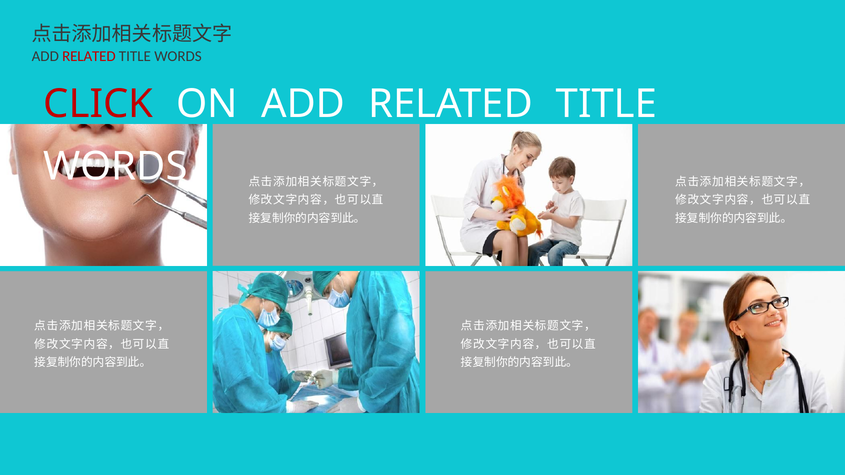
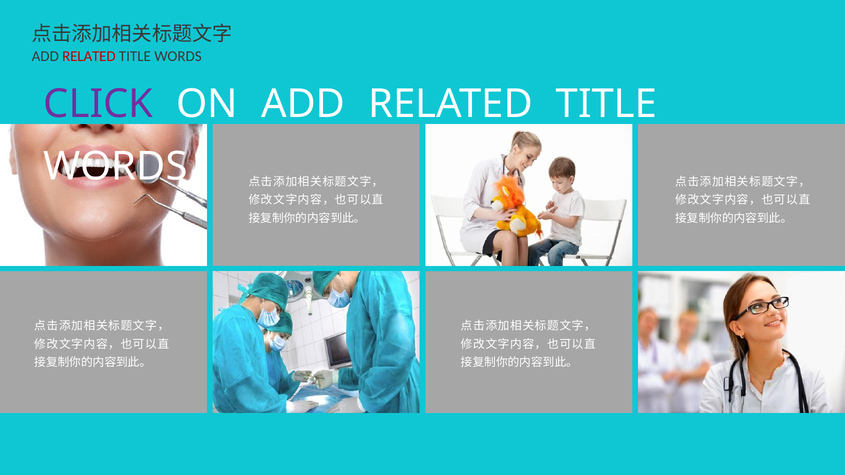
CLICK colour: red -> purple (98, 104)
